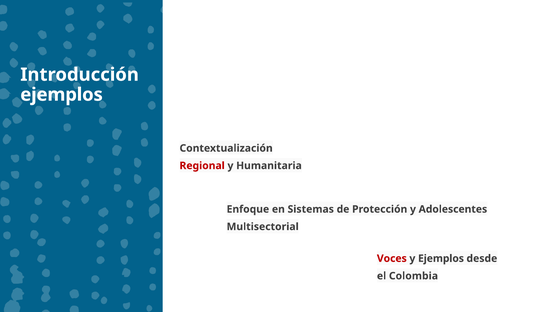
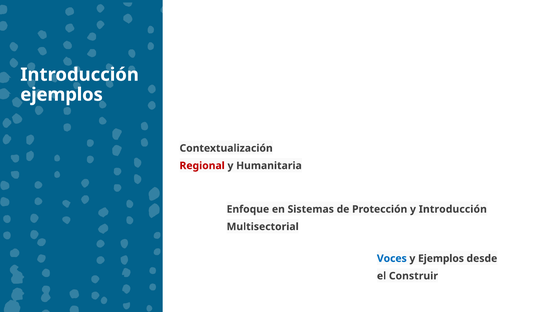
y Adolescentes: Adolescentes -> Introducción (453, 209)
Voces colour: red -> blue (392, 259)
Colombia: Colombia -> Construir (413, 276)
